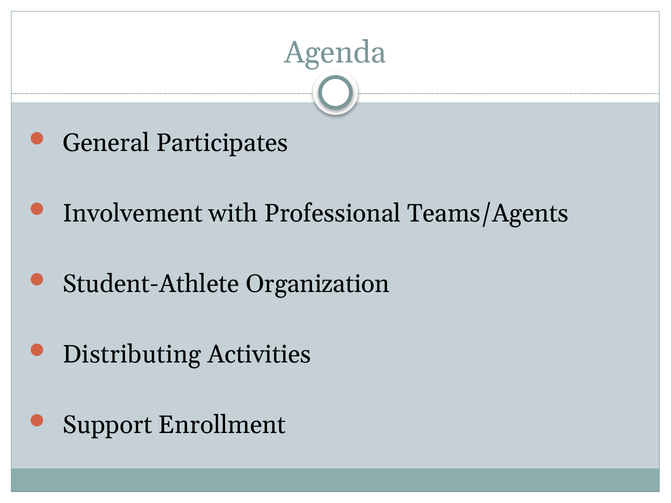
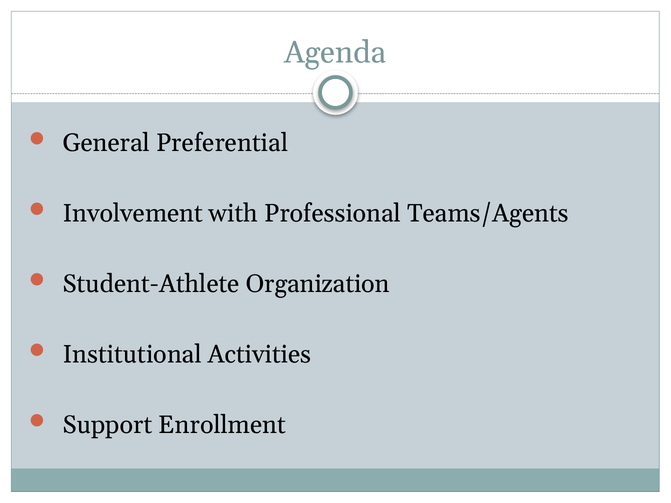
Participates: Participates -> Preferential (222, 143)
Distributing: Distributing -> Institutional (132, 355)
